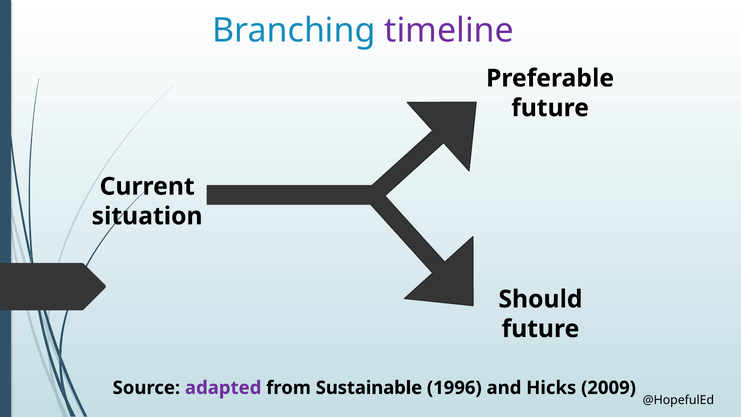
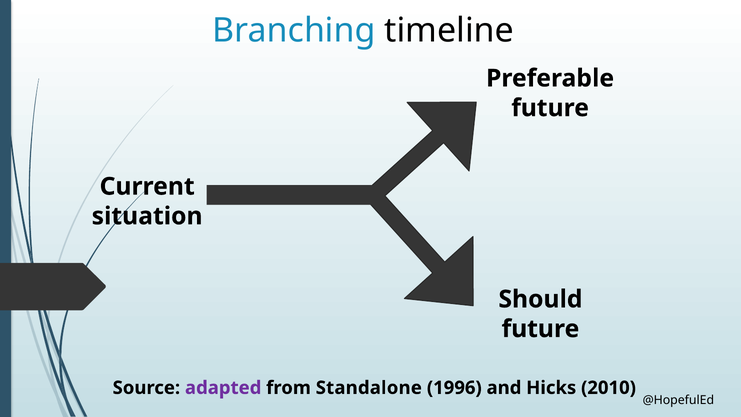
timeline colour: purple -> black (449, 31)
Sustainable: Sustainable -> Standalone (369, 388)
2009: 2009 -> 2010 (609, 388)
